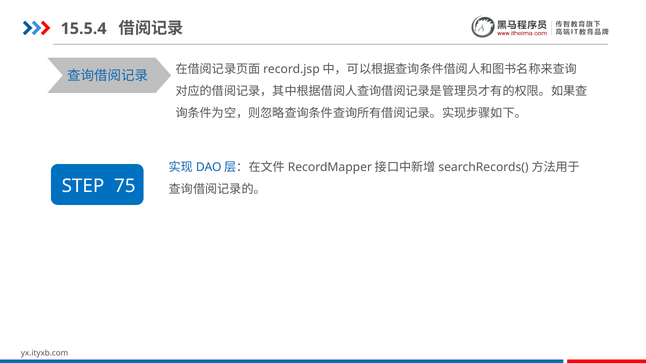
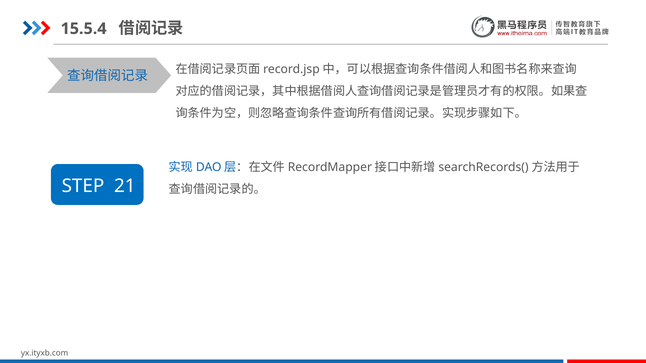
75: 75 -> 21 (125, 186)
